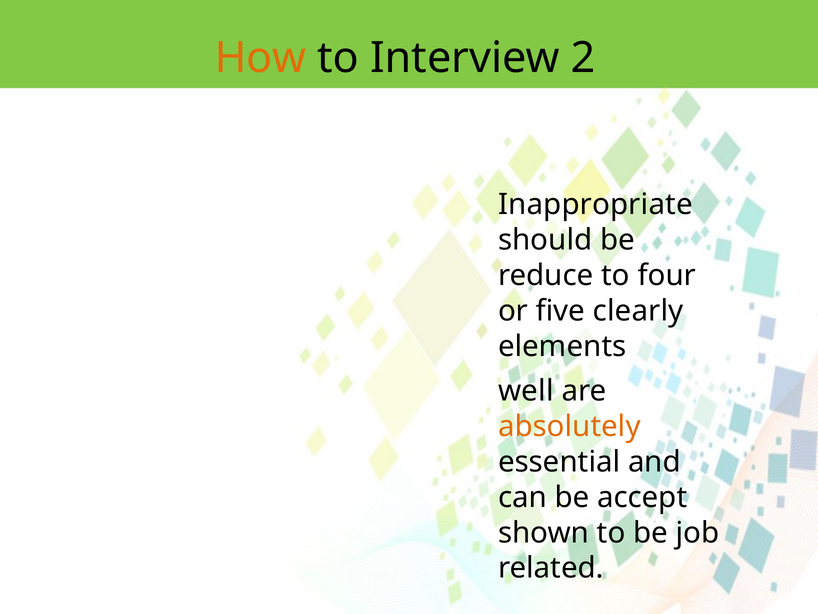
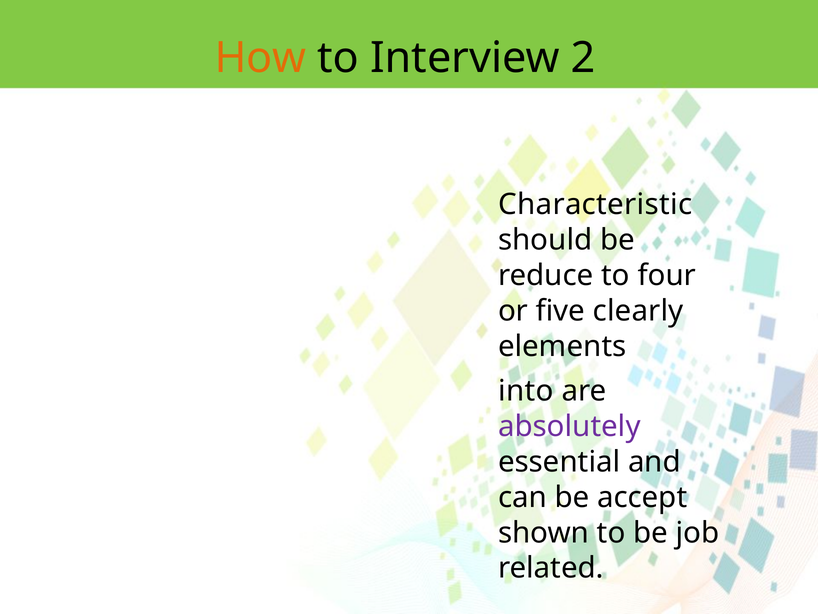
Inappropriate: Inappropriate -> Characteristic (595, 204)
well: well -> into (526, 391)
absolutely colour: orange -> purple (569, 426)
